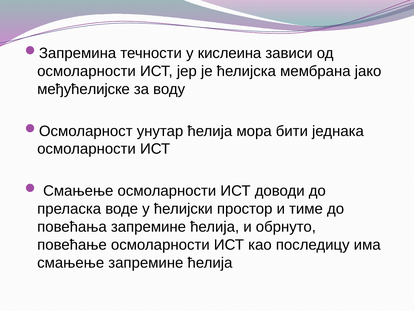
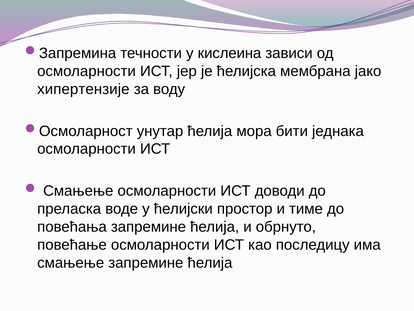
међућелијске: међућелијске -> хипертензије (83, 89)
